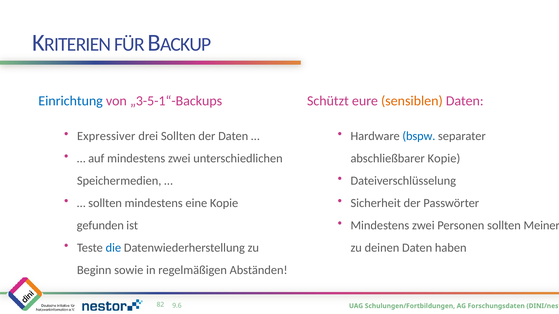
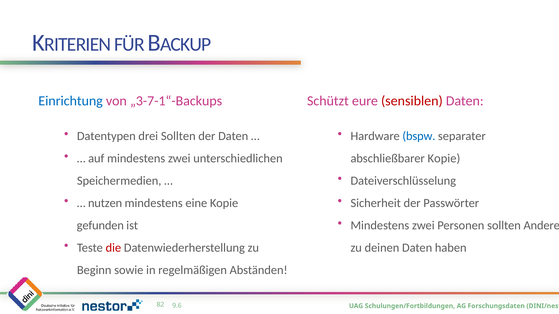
sensiblen colour: orange -> red (412, 101)
„3-5-1“-Backups: „3-5-1“-Backups -> „3-7-1“-Backups (176, 101)
Expressiver: Expressiver -> Datentypen (106, 136)
sollten: sollten -> nutzen (105, 203)
Meiner: Meiner -> Andere (542, 226)
die colour: blue -> red (113, 248)
